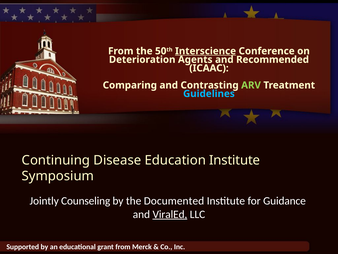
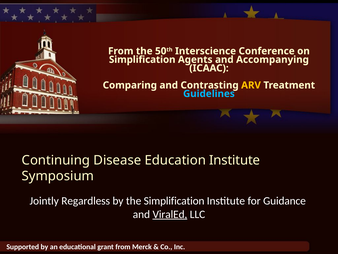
Interscience underline: present -> none (206, 51)
Deterioration: Deterioration -> Simplification (142, 59)
Recommended: Recommended -> Accompanying (272, 59)
ARV colour: light green -> yellow (251, 85)
Counseling: Counseling -> Regardless (86, 200)
the Documented: Documented -> Simplification (174, 200)
